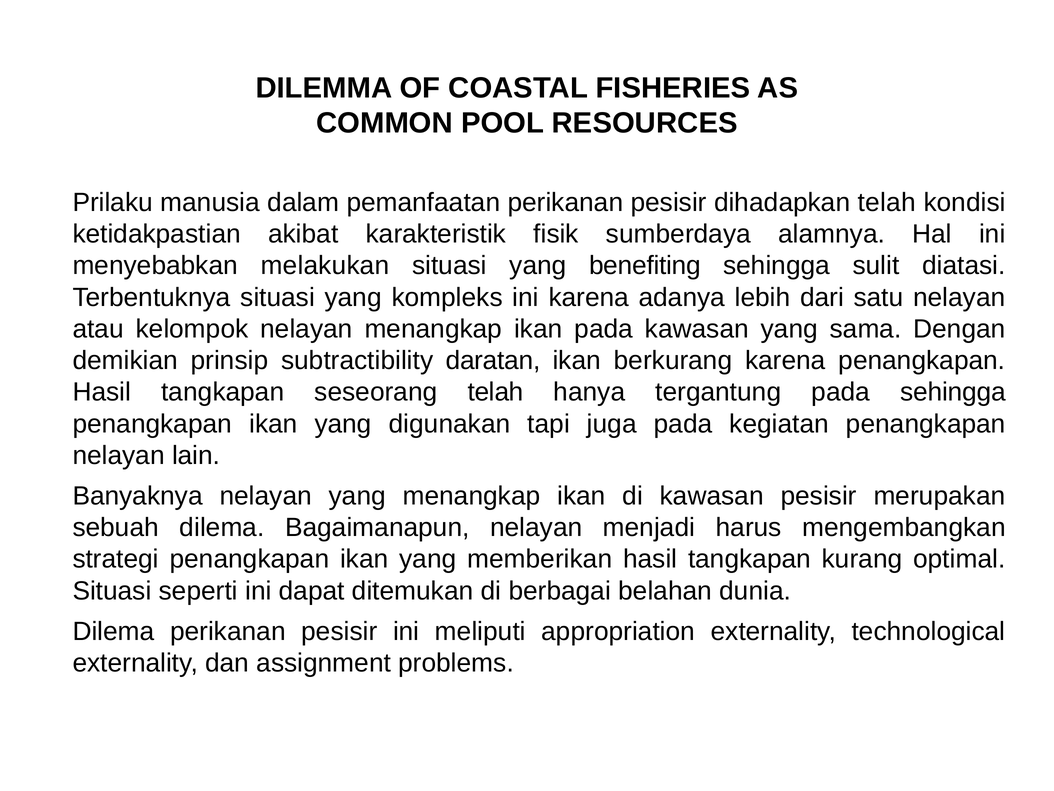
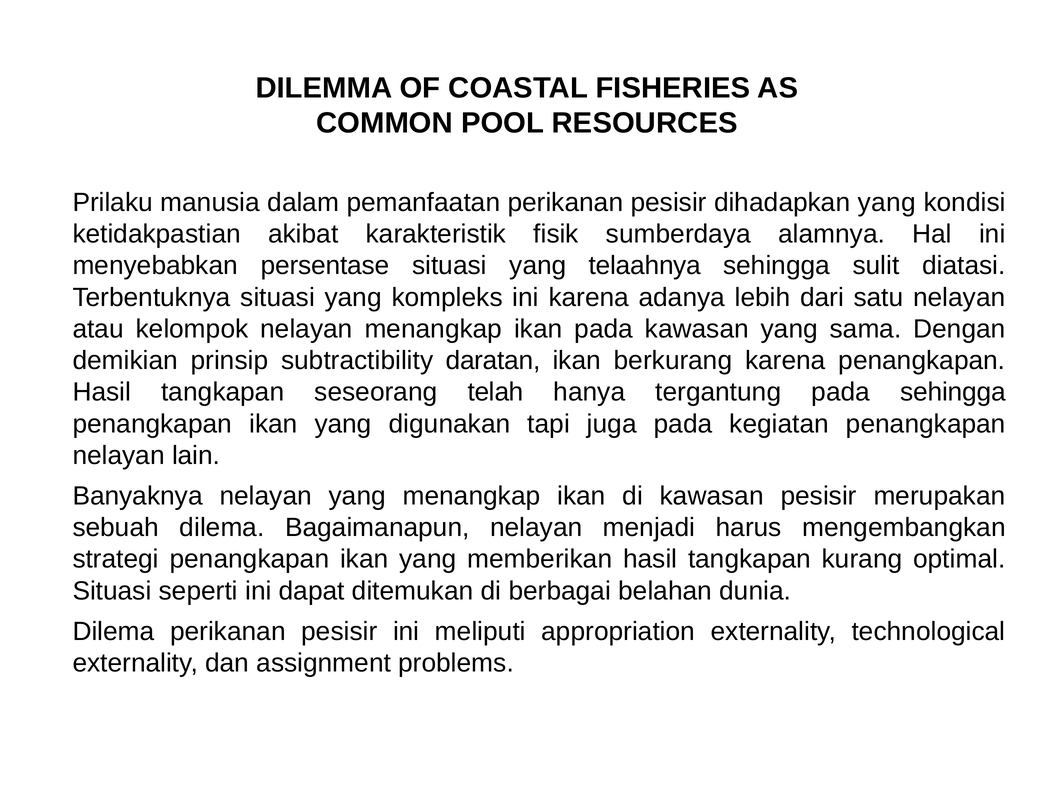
dihadapkan telah: telah -> yang (887, 202)
melakukan: melakukan -> persentase (325, 266)
benefiting: benefiting -> telaahnya (645, 266)
